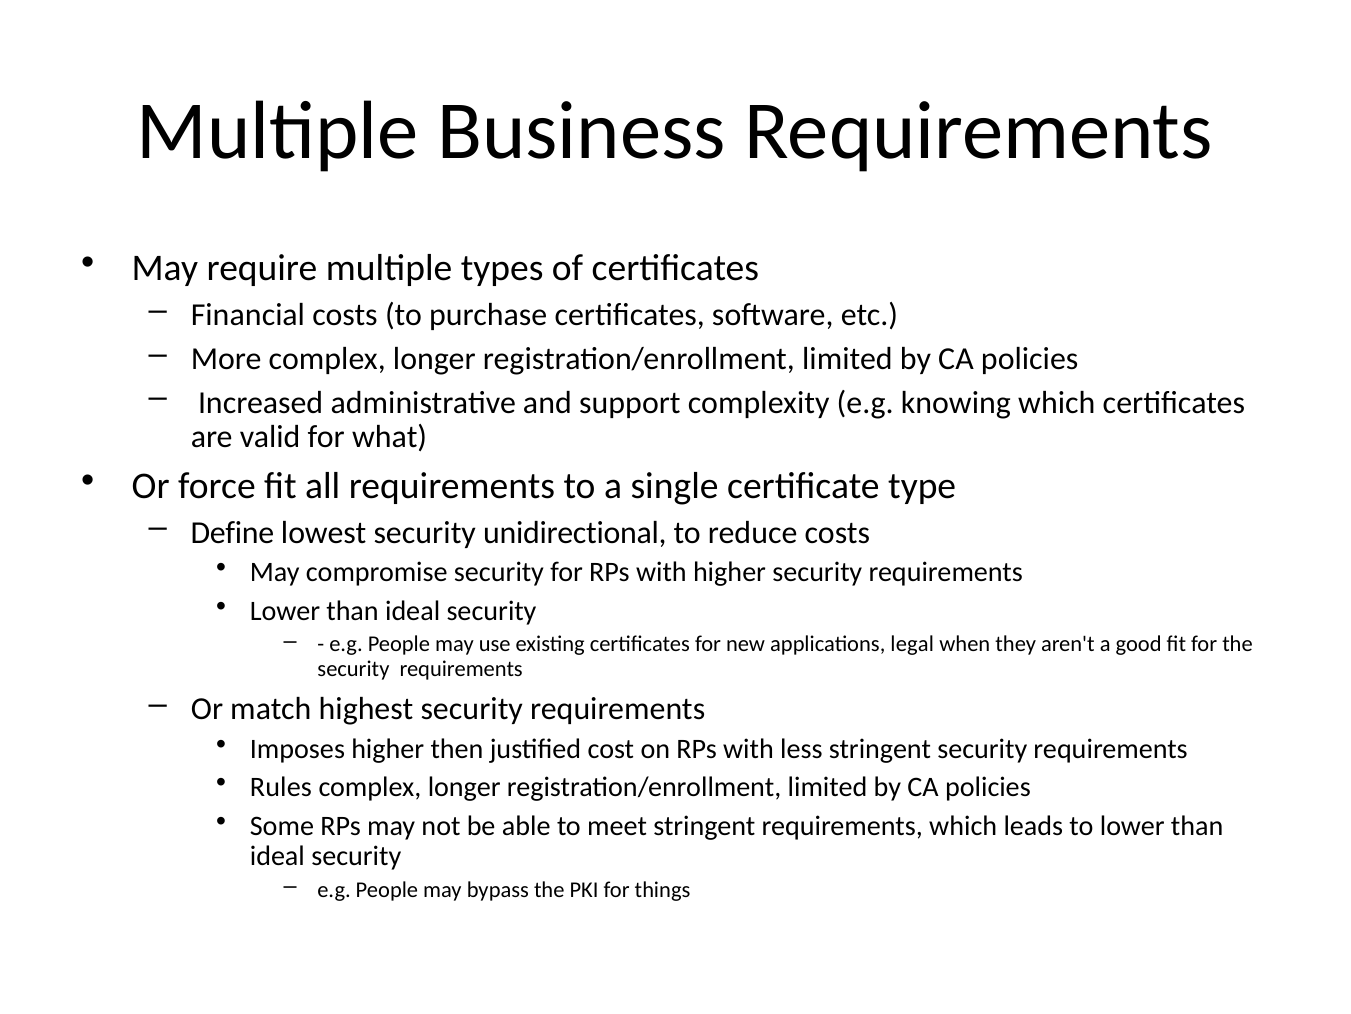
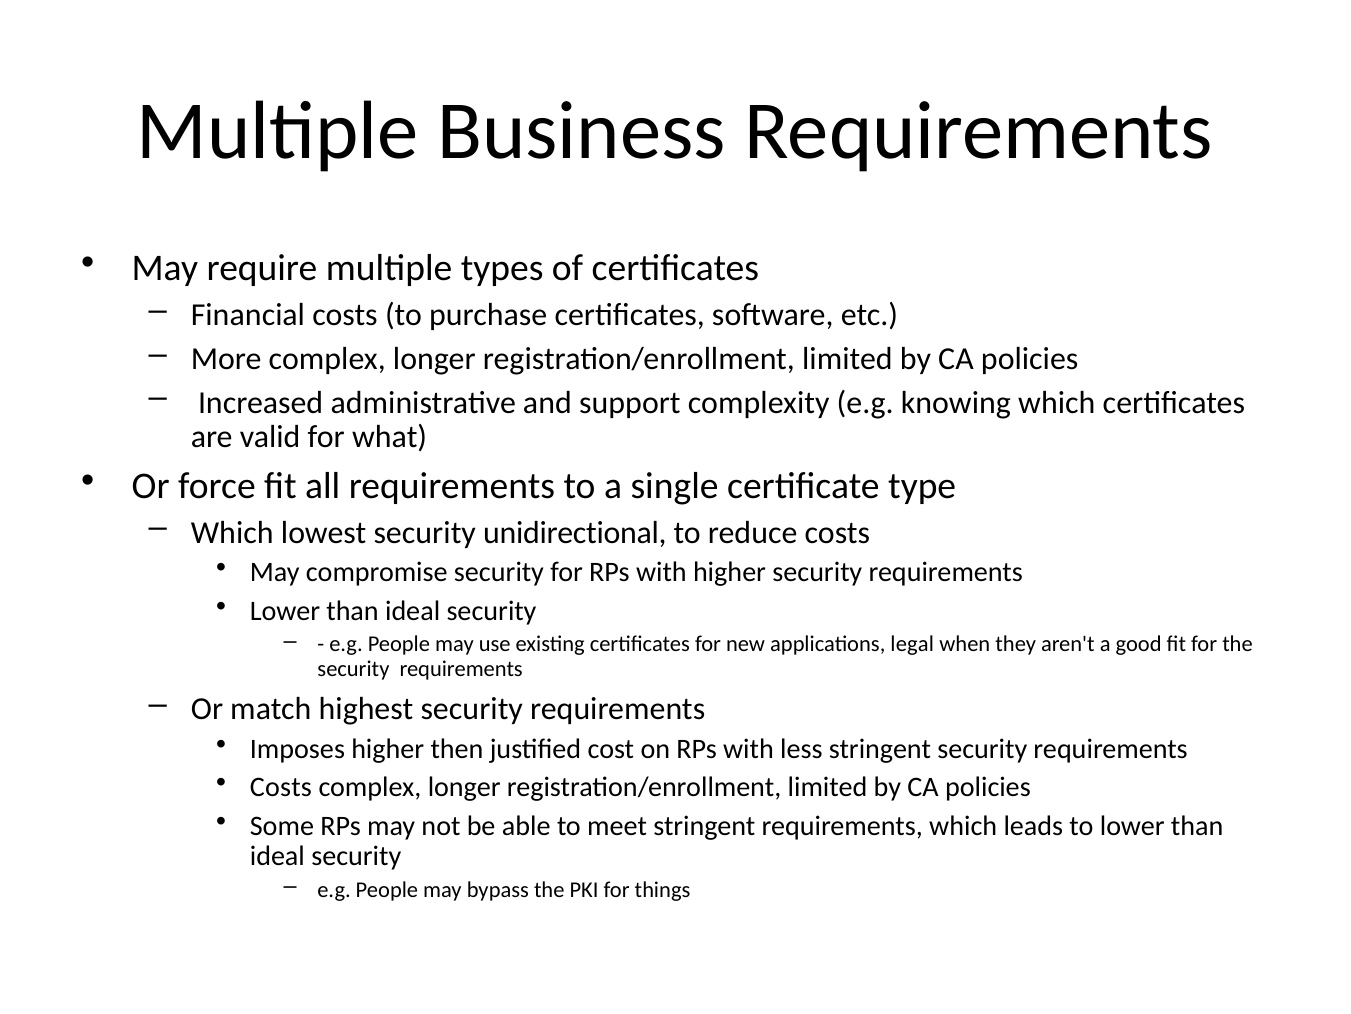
Define: Define -> Which (232, 532)
Rules: Rules -> Costs (281, 787)
